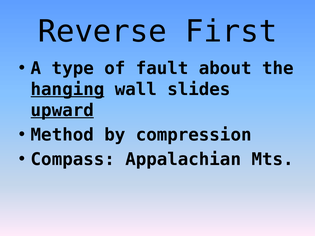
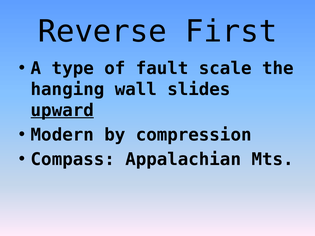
about: about -> scale (225, 68)
hanging underline: present -> none (68, 89)
Method: Method -> Modern (62, 135)
